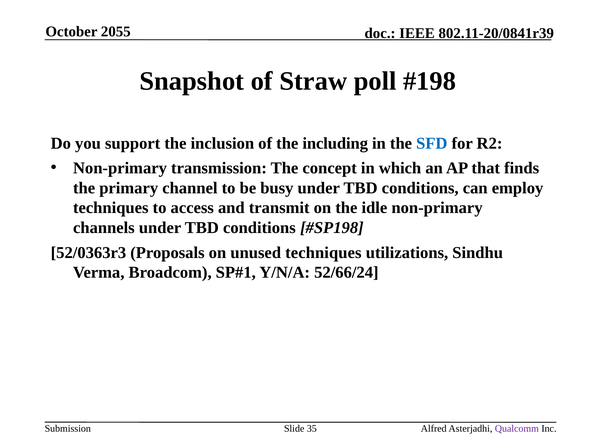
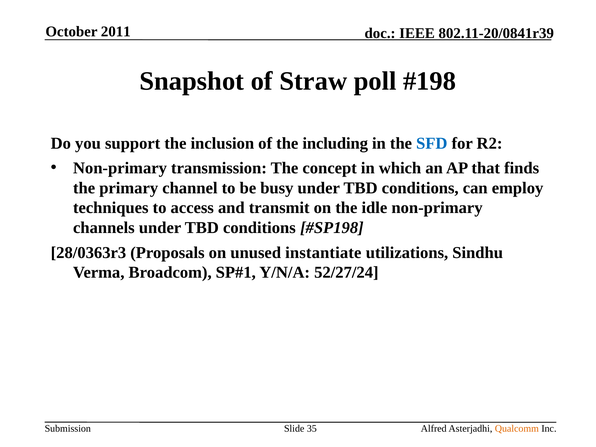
2055: 2055 -> 2011 (116, 32)
52/0363r3: 52/0363r3 -> 28/0363r3 (88, 253)
unused techniques: techniques -> instantiate (323, 253)
52/66/24: 52/66/24 -> 52/27/24 (346, 272)
Qualcomm colour: purple -> orange (517, 429)
